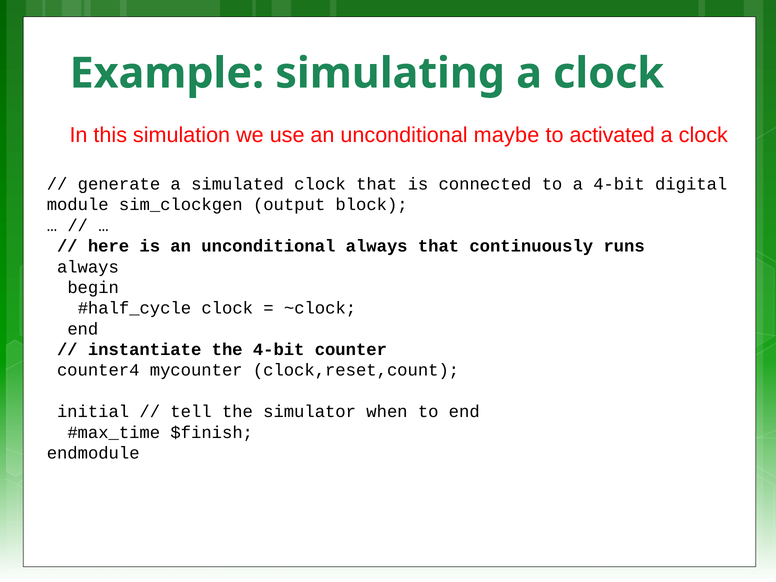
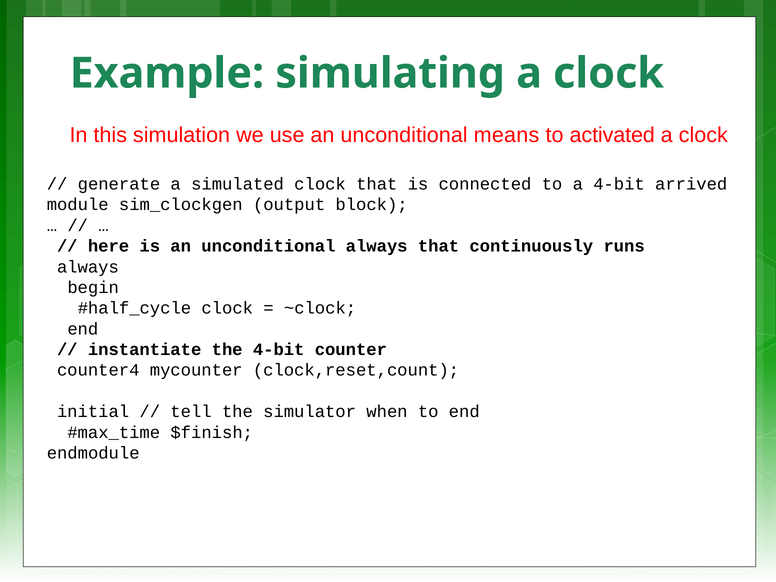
maybe: maybe -> means (507, 135)
digital: digital -> arrived (691, 184)
